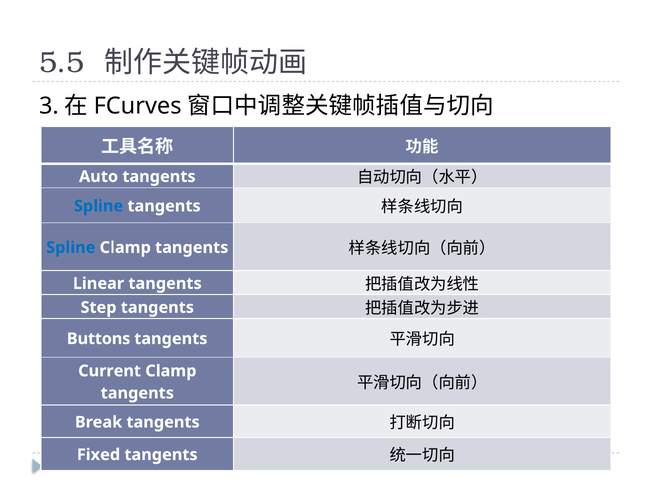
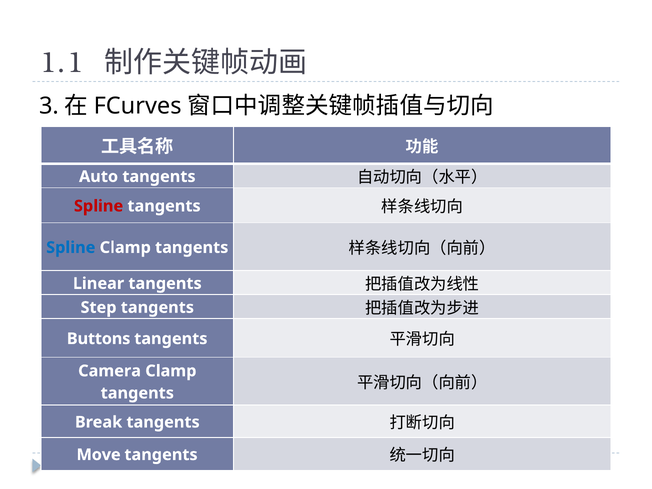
5.5: 5.5 -> 1.1 (62, 63)
Spline colour: blue -> red (99, 206)
Current: Current -> Camera (110, 371)
Fixed: Fixed -> Move (99, 455)
